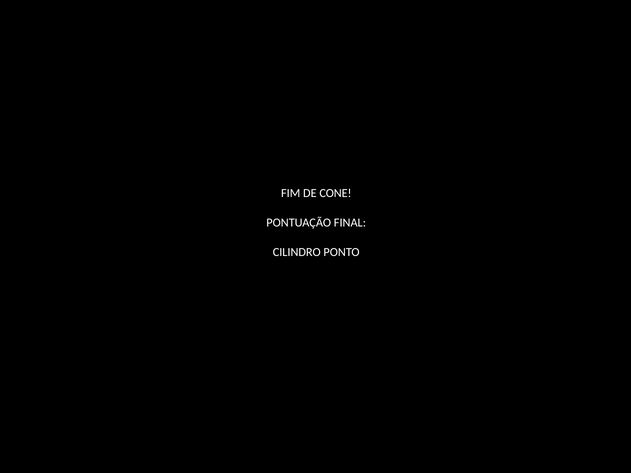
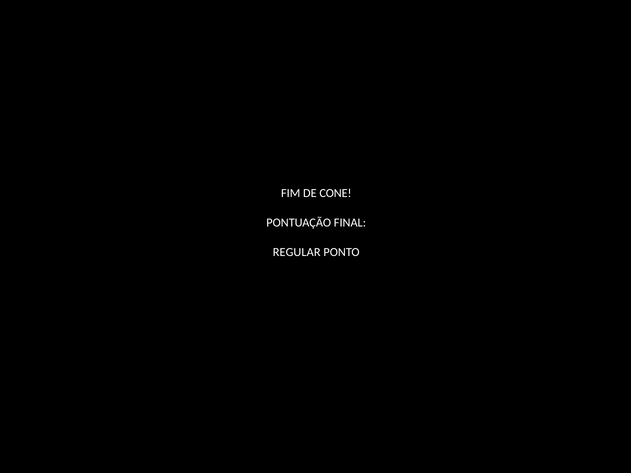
CILINDRO: CILINDRO -> REGULAR (297, 252)
